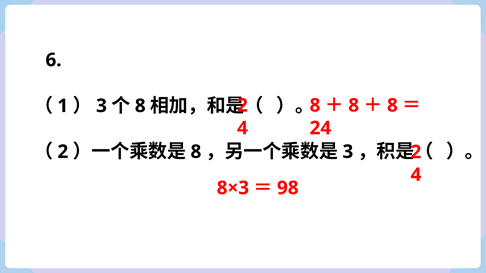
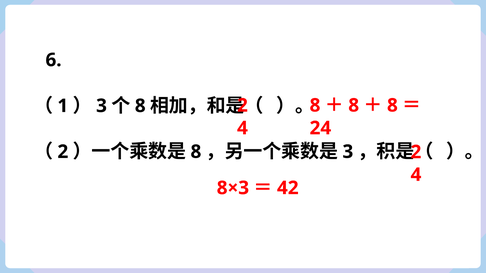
98: 98 -> 42 (288, 188)
